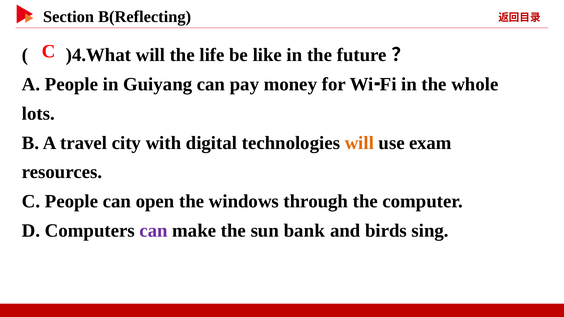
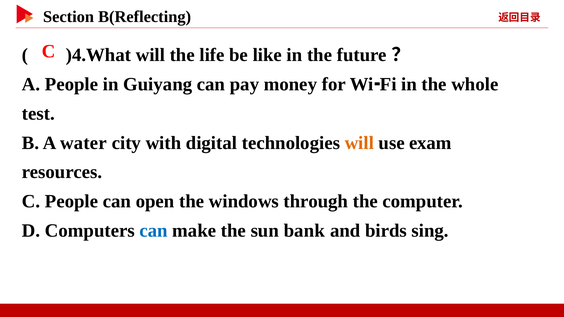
lots: lots -> test (38, 114)
travel: travel -> water (83, 143)
can colour: purple -> blue (154, 231)
